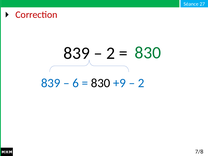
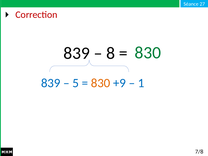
2: 2 -> 8 (111, 53)
6: 6 -> 5 (76, 83)
830 colour: black -> orange (101, 83)
2: 2 -> 1 (141, 83)
